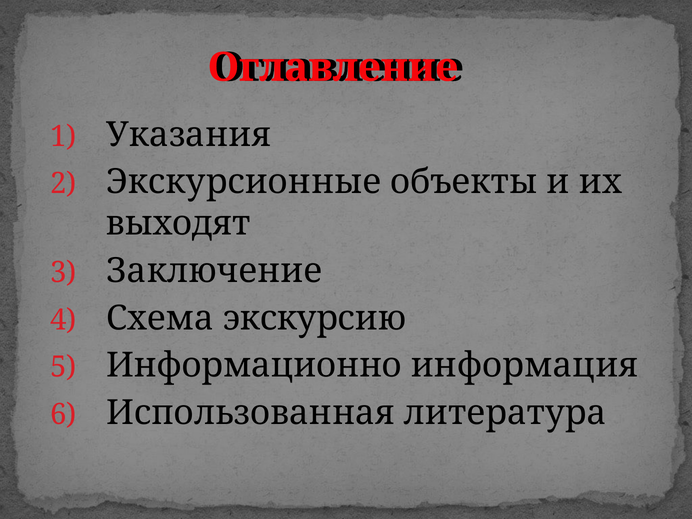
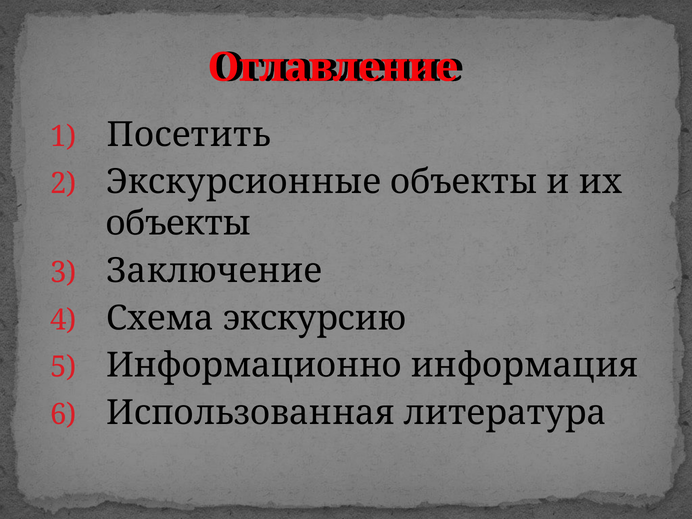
Указания: Указания -> Посетить (189, 135)
выходят: выходят -> объекты (178, 224)
